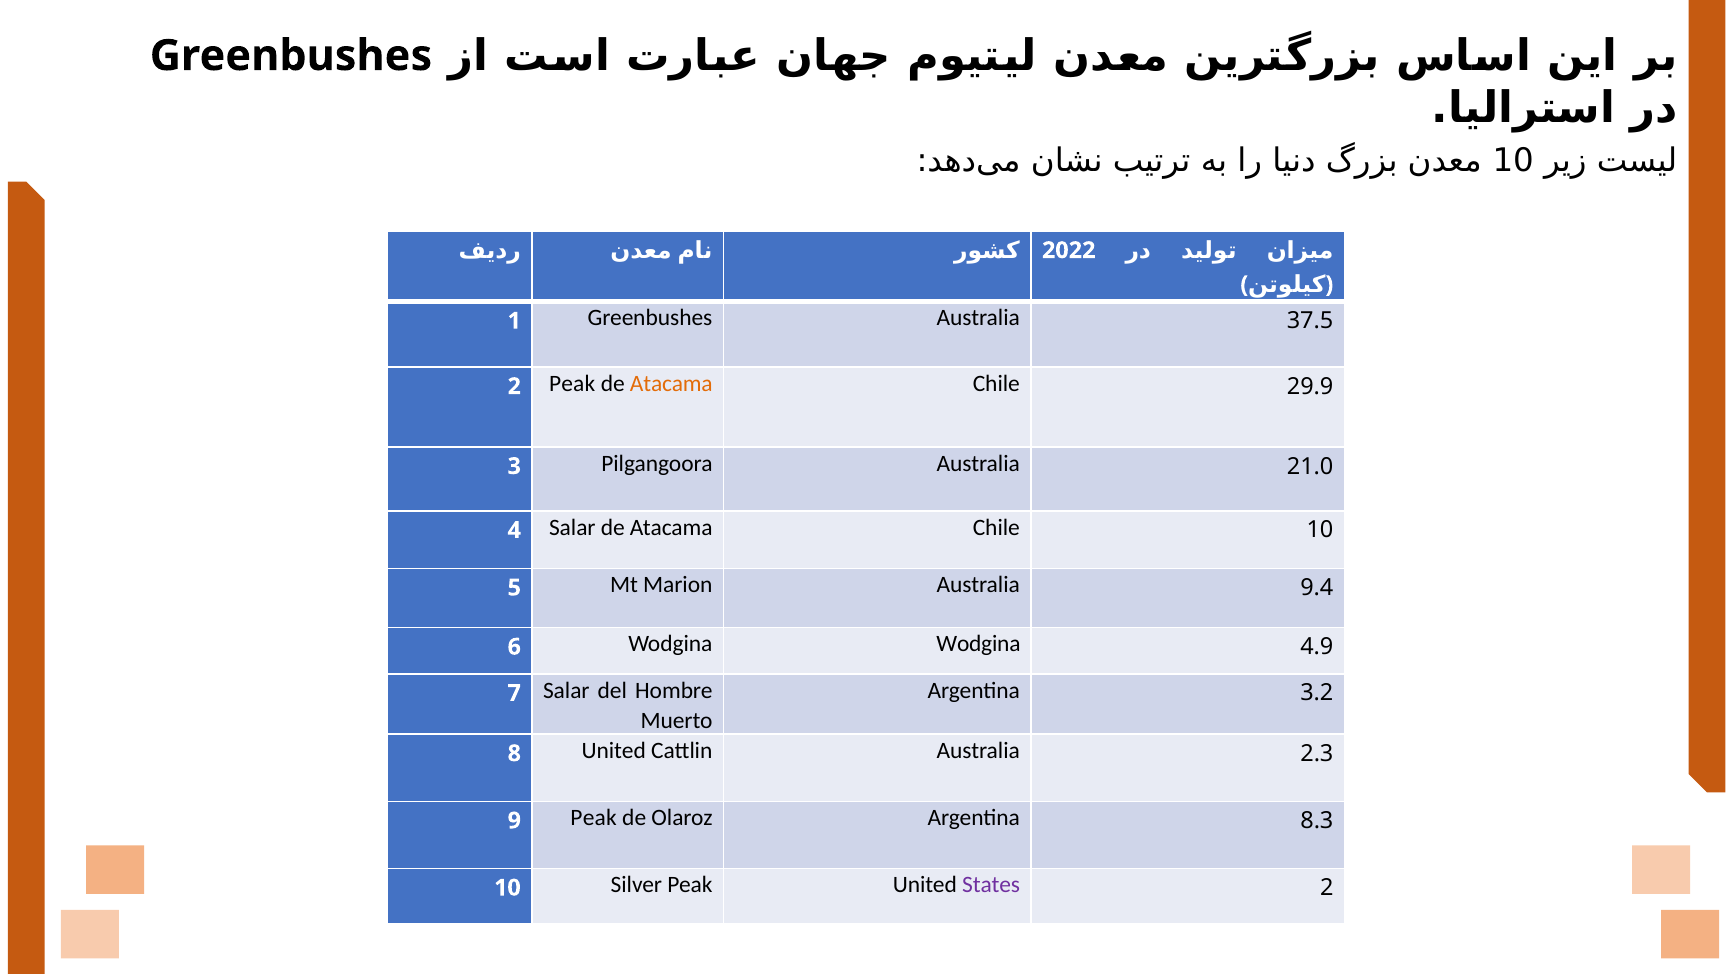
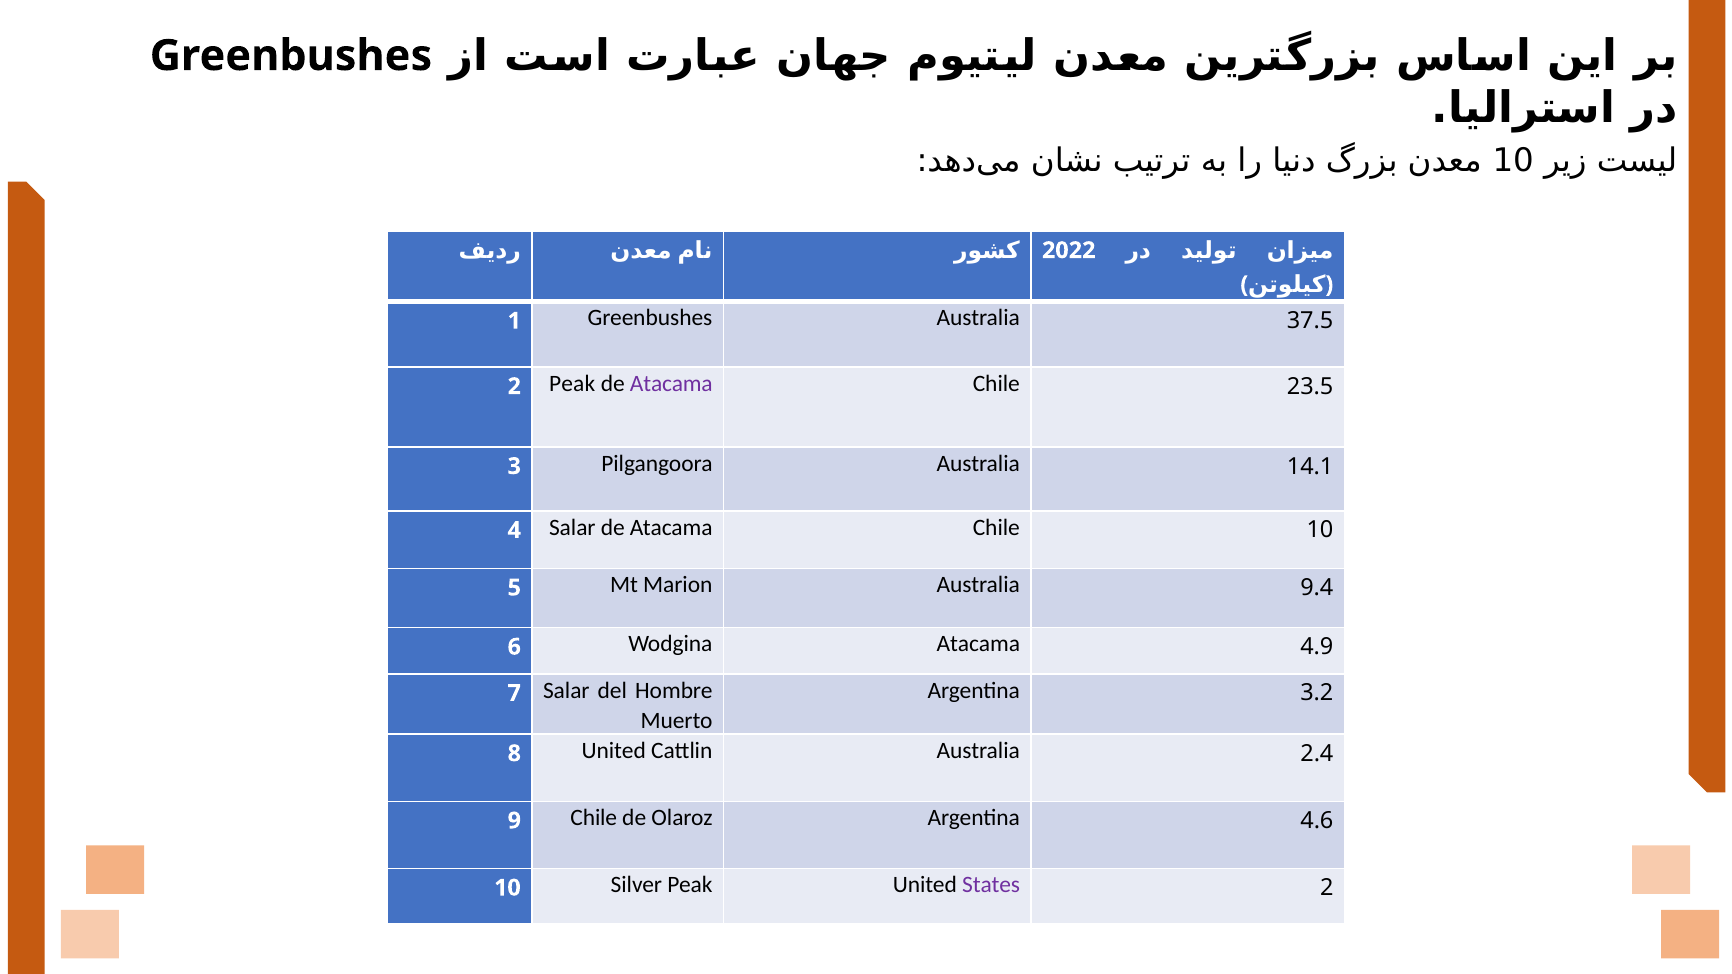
Atacama colour: orange -> purple (671, 384)
29.9: 29.9 -> 23.5 (1310, 387)
21.0: 21.0 -> 14.1 (1310, 466)
Wodgina Wodgina: Wodgina -> Atacama (978, 644)
2.3: 2.3 -> 2.4 (1317, 754)
9 Peak: Peak -> Chile (594, 818)
8.3: 8.3 -> 4.6 (1317, 821)
